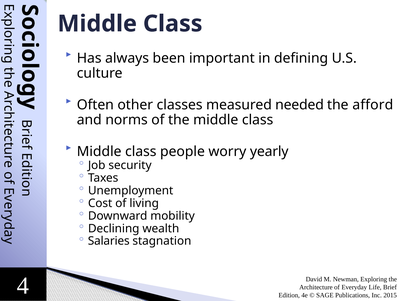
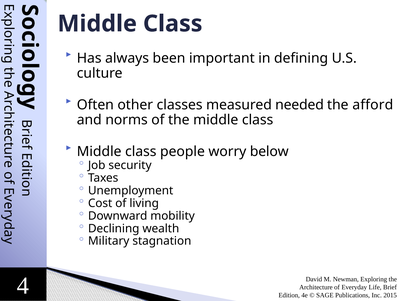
yearly: yearly -> below (269, 152)
Salaries: Salaries -> Military (109, 241)
